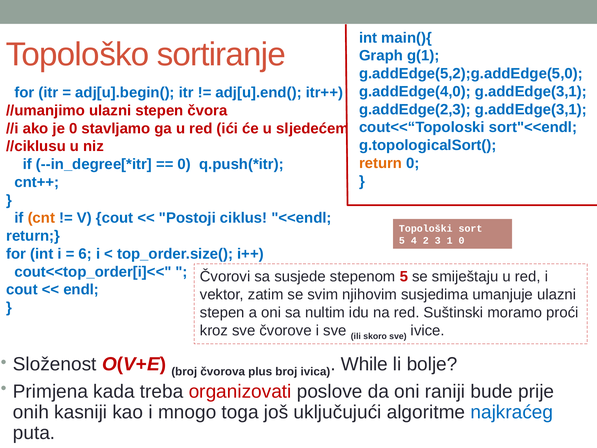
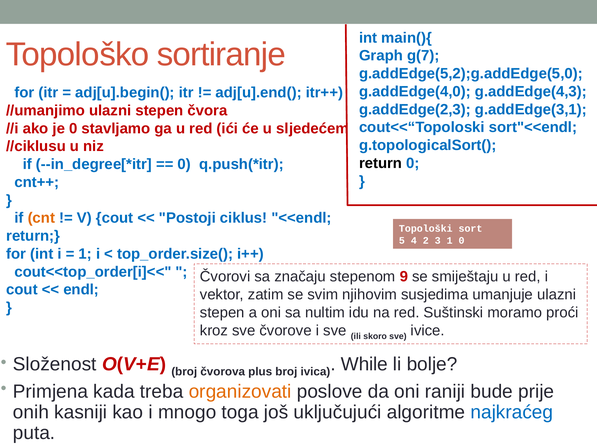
g(1: g(1 -> g(7 (423, 56)
g.addEdge(4,0 g.addEdge(3,1: g.addEdge(3,1 -> g.addEdge(4,3 (531, 92)
return colour: orange -> black (381, 163)
6: 6 -> 1 (85, 254)
susjede: susjede -> značaju (300, 277)
stepenom 5: 5 -> 9 (404, 277)
organizovati colour: red -> orange (240, 391)
